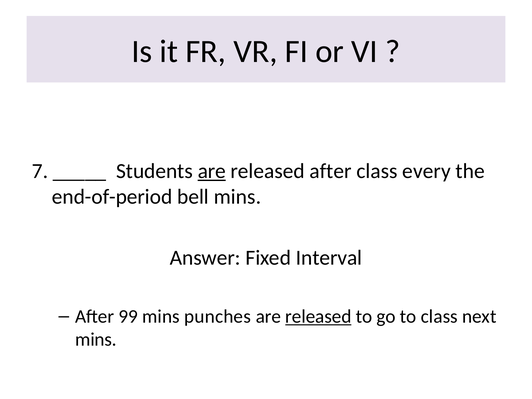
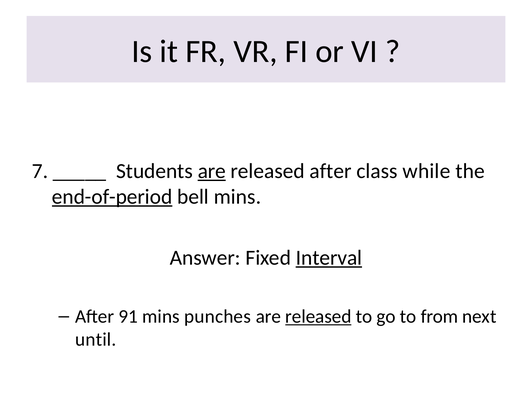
every: every -> while (426, 171)
end-of-period underline: none -> present (112, 197)
Interval underline: none -> present (329, 258)
99: 99 -> 91 (128, 316)
to class: class -> from (439, 316)
mins: mins -> until (96, 340)
